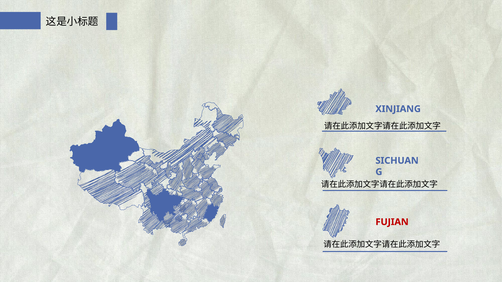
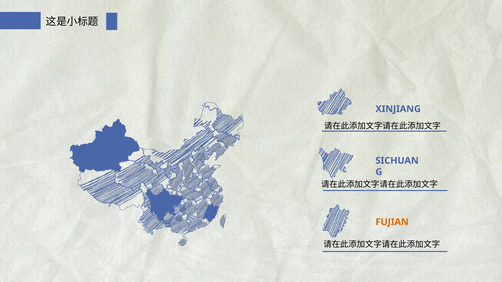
FUJIAN colour: red -> orange (392, 222)
